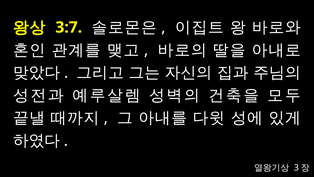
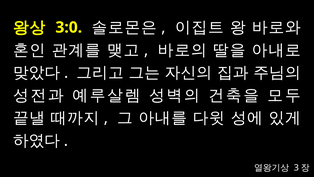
3:7: 3:7 -> 3:0 (69, 27)
